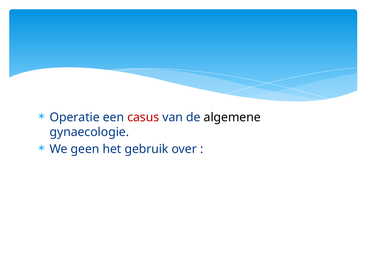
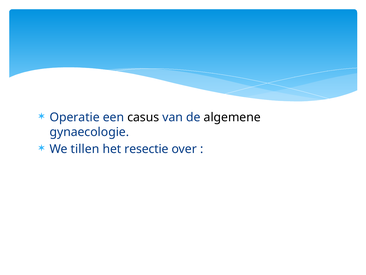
casus colour: red -> black (143, 117)
geen: geen -> tillen (85, 149)
gebruik: gebruik -> resectie (147, 149)
